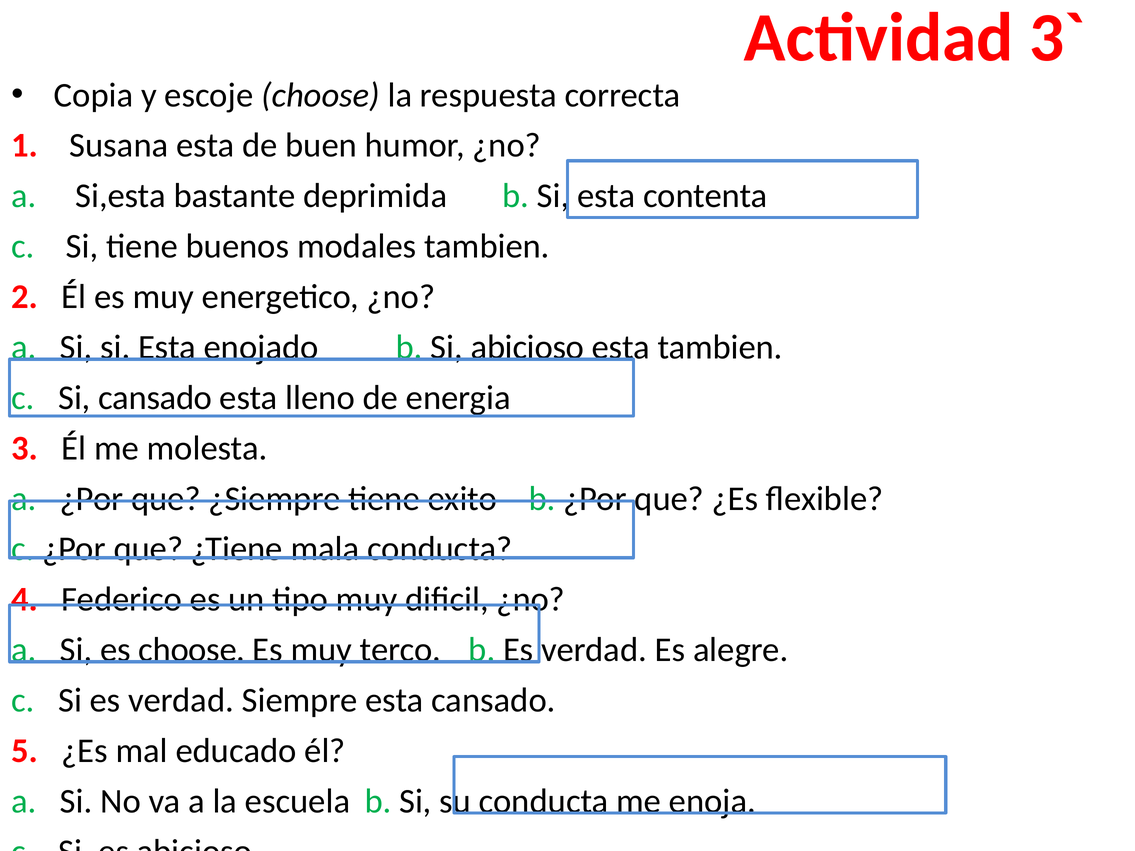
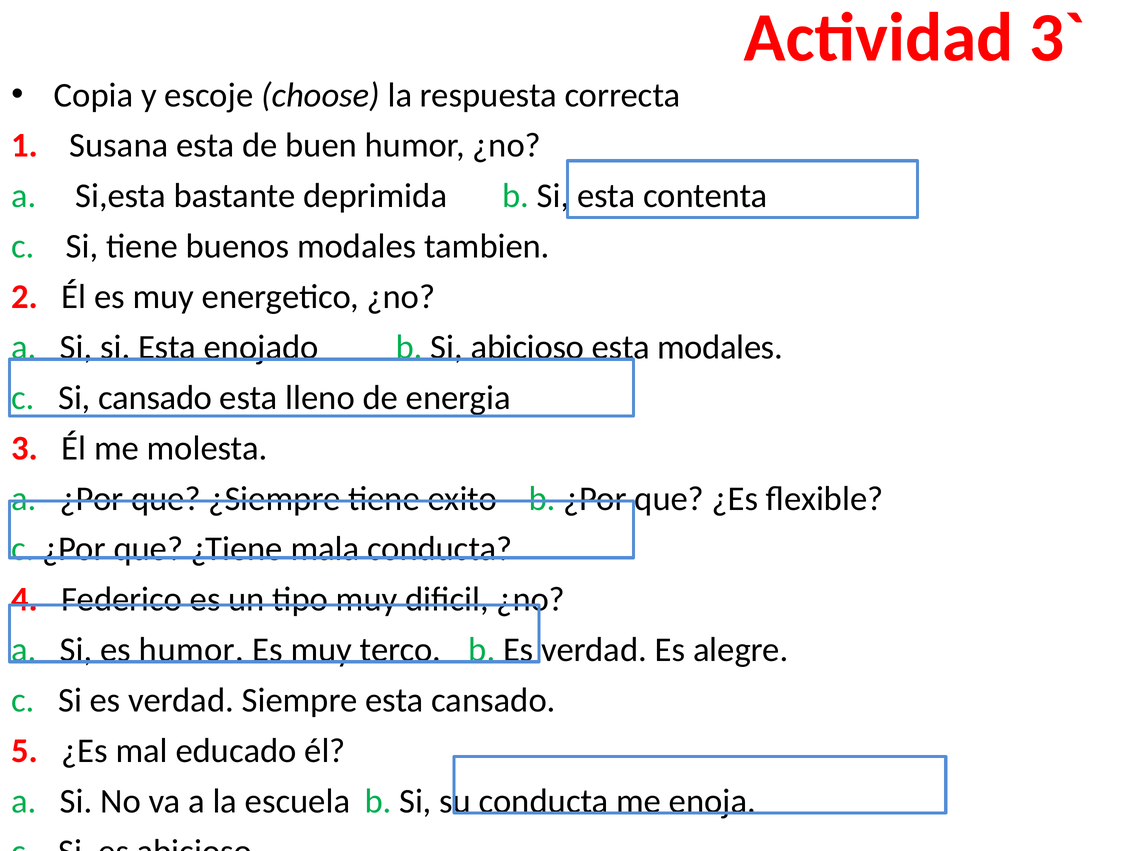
esta tambien: tambien -> modales (720, 347)
es choose: choose -> humor (191, 650)
